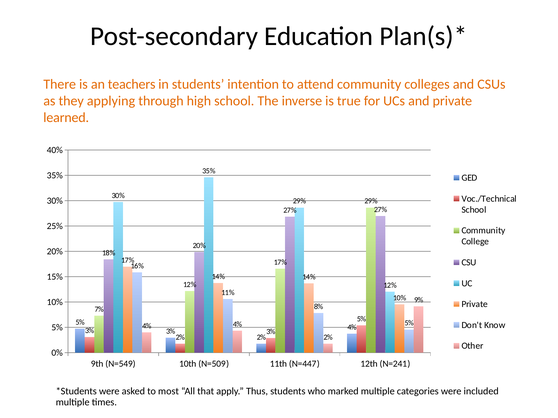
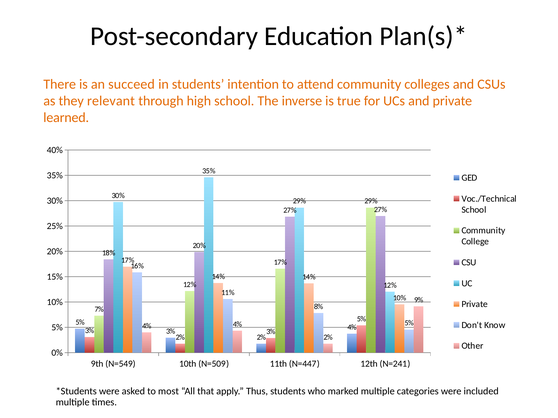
teachers: teachers -> succeed (132, 84)
applying: applying -> relevant (111, 101)
